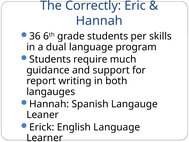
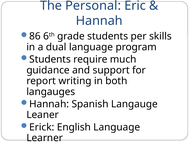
Correctly: Correctly -> Personal (93, 6)
36: 36 -> 86 (35, 36)
